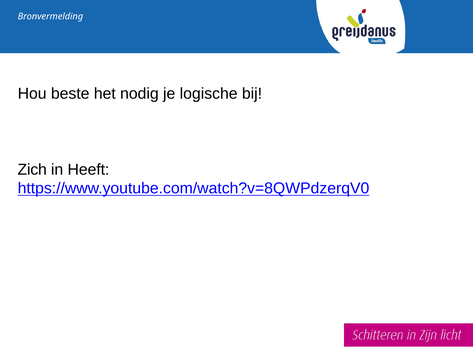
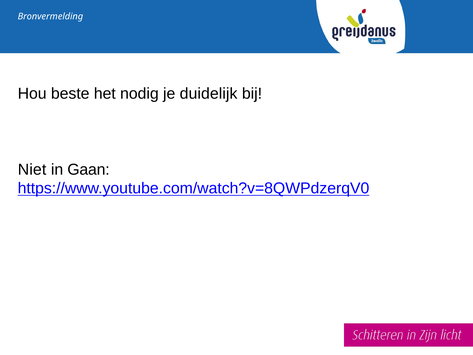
logische: logische -> duidelijk (209, 94)
Zich: Zich -> Niet (32, 169)
Heeft: Heeft -> Gaan (89, 169)
